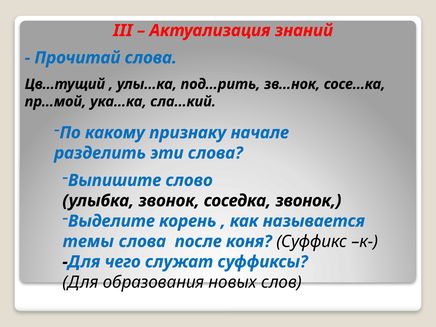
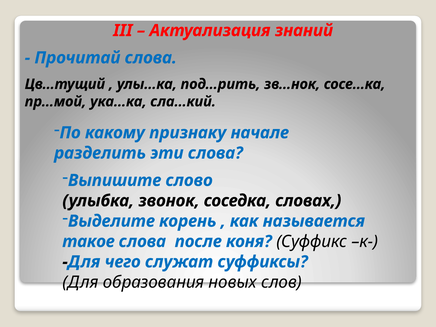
соседка звонок: звонок -> словах (308, 201)
темы: темы -> такое (88, 241)
